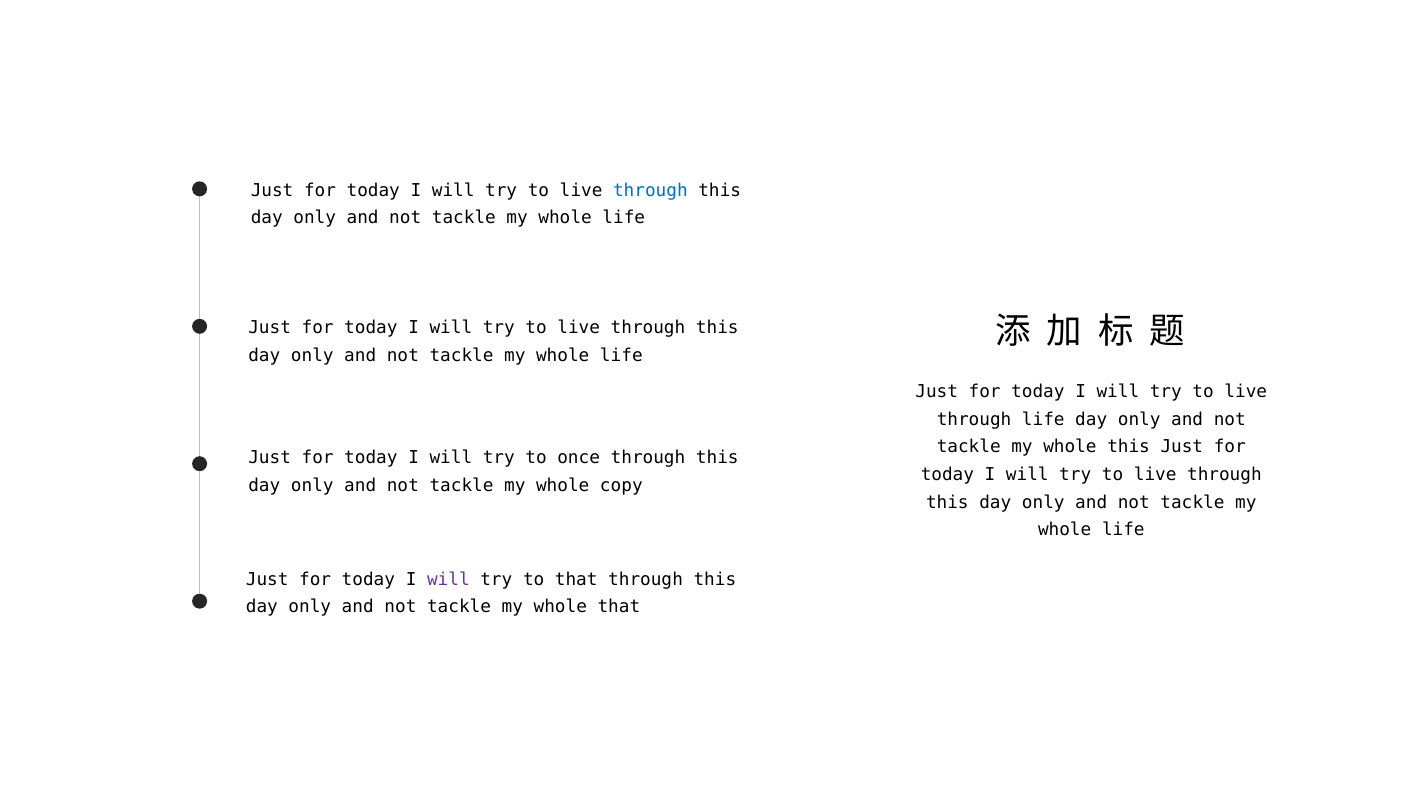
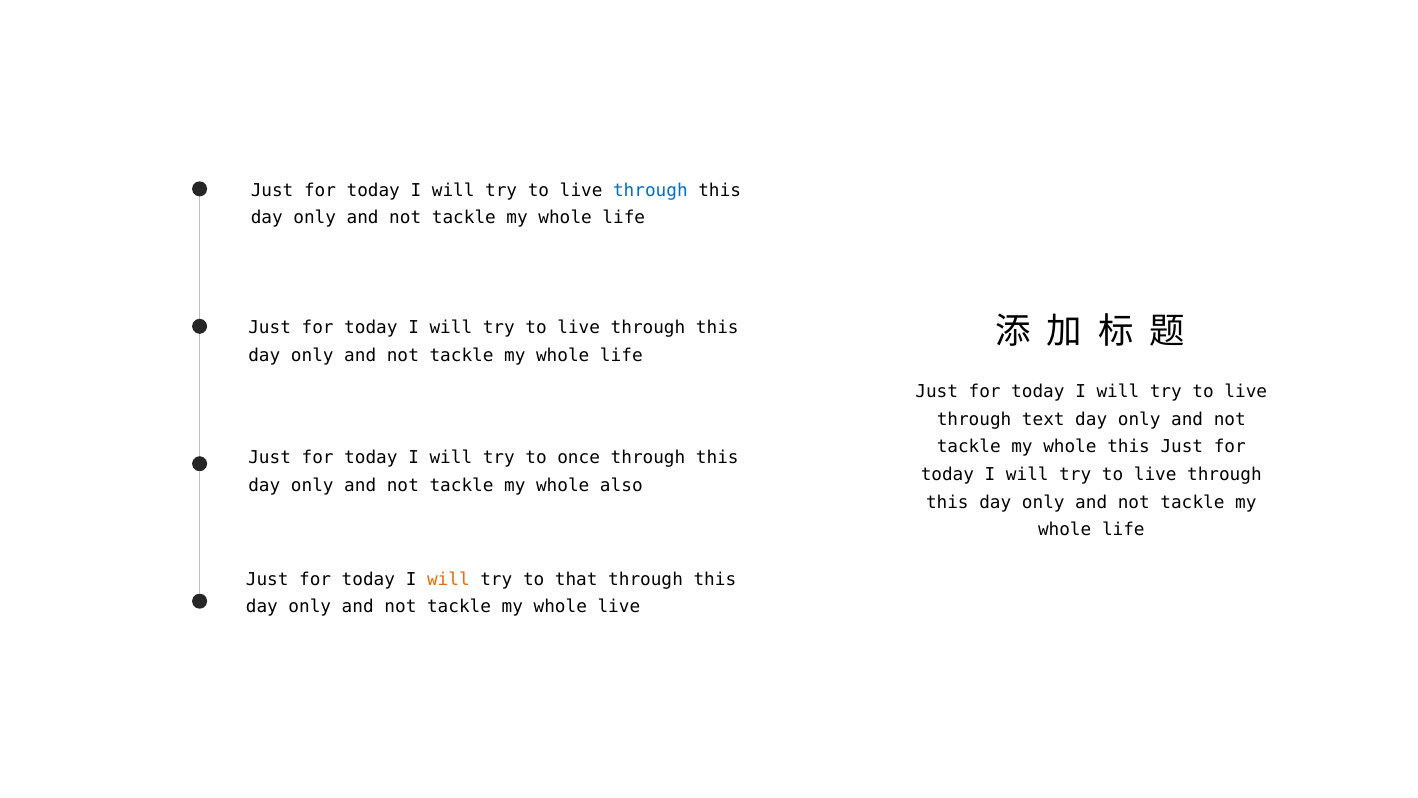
through life: life -> text (1043, 419)
copy: copy -> also (621, 485)
will colour: purple -> orange (448, 579)
whole that: that -> live (619, 607)
